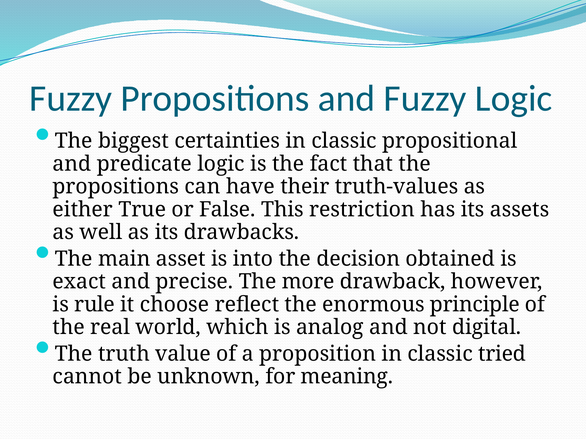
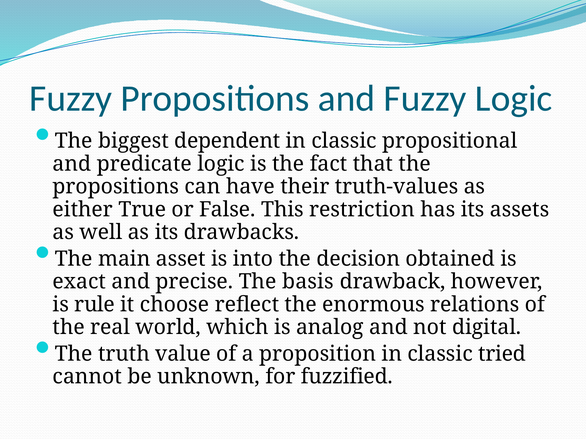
certainties: certainties -> dependent (227, 141)
more: more -> basis (308, 282)
principle: principle -> relations (475, 305)
meaning: meaning -> fuzzified (347, 377)
